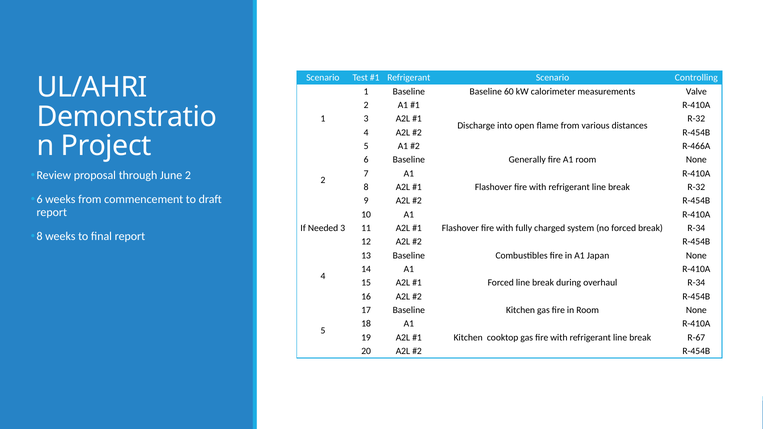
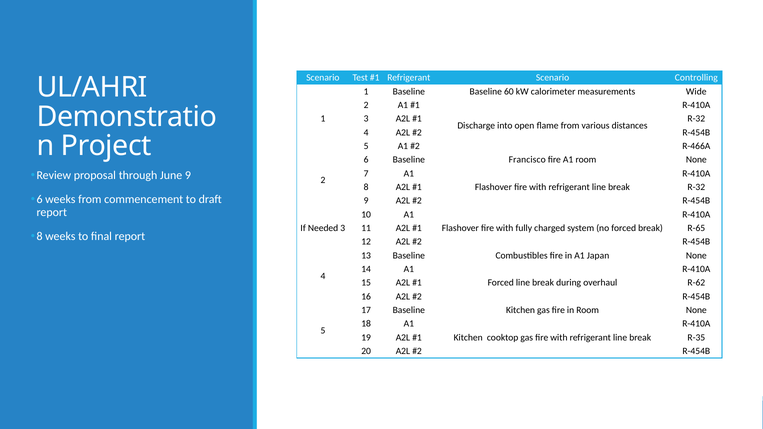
Valve: Valve -> Wide (696, 92)
Generally: Generally -> Francisco (527, 160)
June 2: 2 -> 9 (188, 175)
R-34: R-34 -> R-65 (696, 228)
R-34: R-34 -> R-62 (696, 283)
R-67: R-67 -> R-35 (696, 338)
